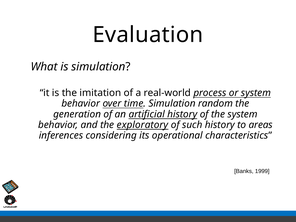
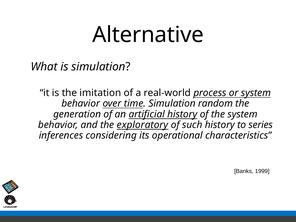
Evaluation: Evaluation -> Alternative (148, 35)
areas: areas -> series (261, 125)
